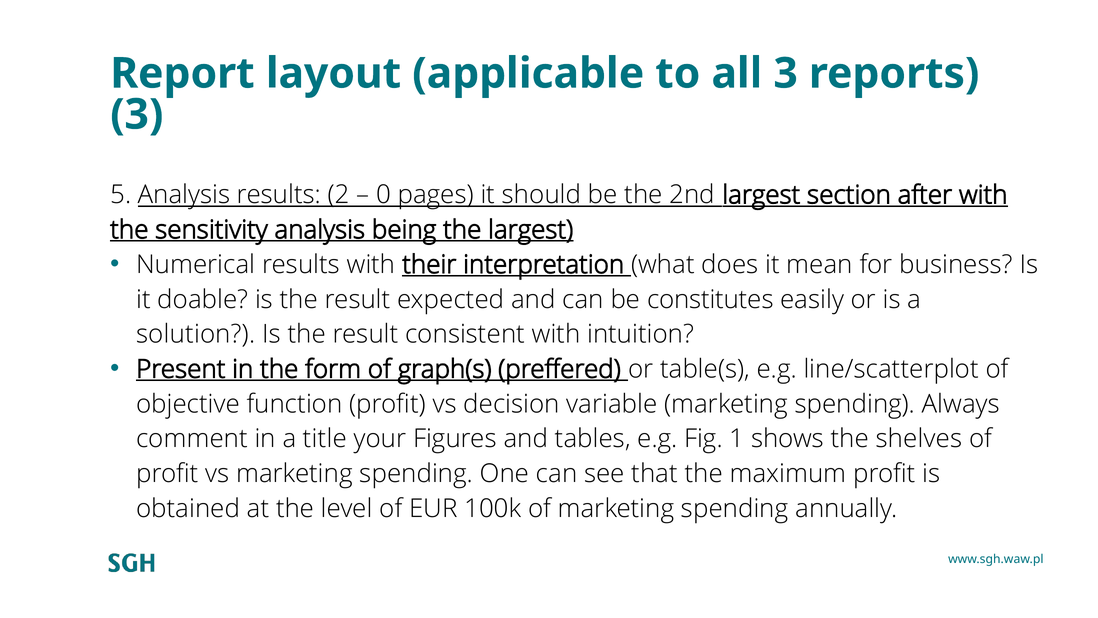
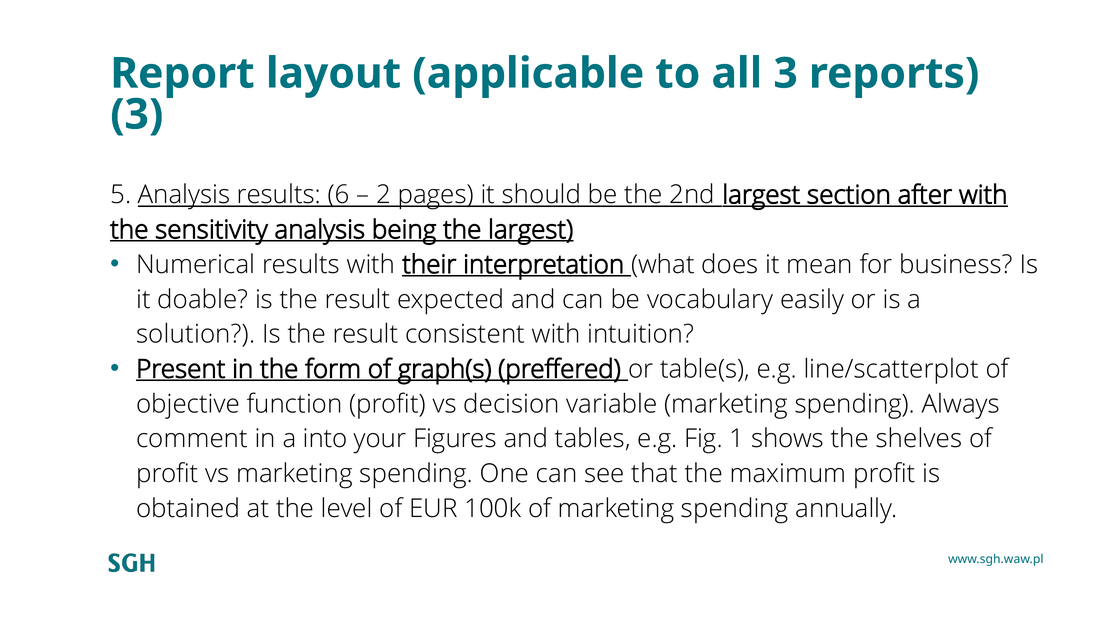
2: 2 -> 6 (339, 195)
0: 0 -> 2 (383, 195)
constitutes: constitutes -> vocabulary (710, 299)
title: title -> into (325, 439)
